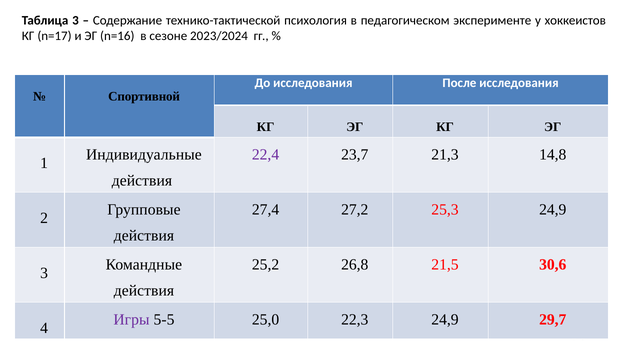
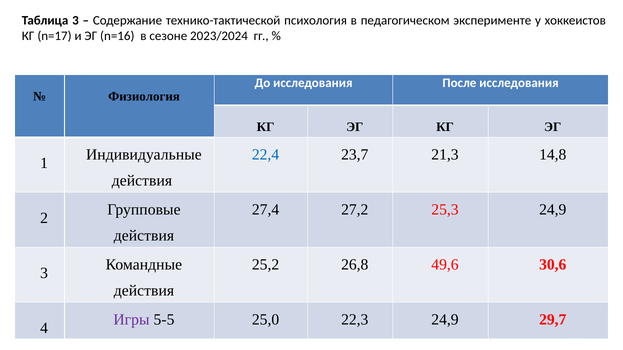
Спортивной: Спортивной -> Физиология (144, 97)
22,4 colour: purple -> blue (266, 155)
21,5: 21,5 -> 49,6 (445, 265)
